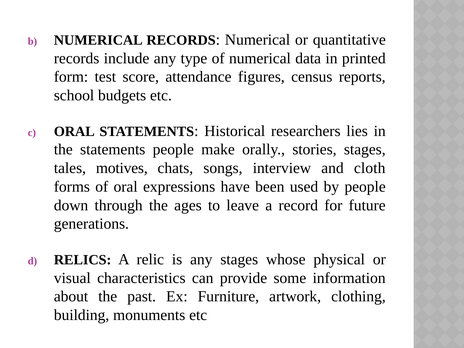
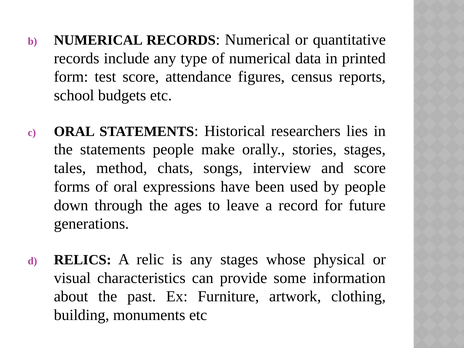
motives: motives -> method (122, 168)
and cloth: cloth -> score (370, 168)
